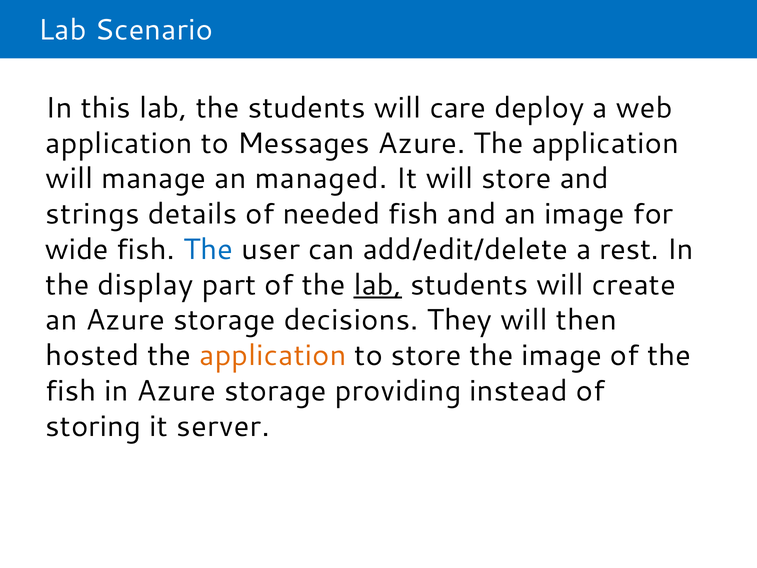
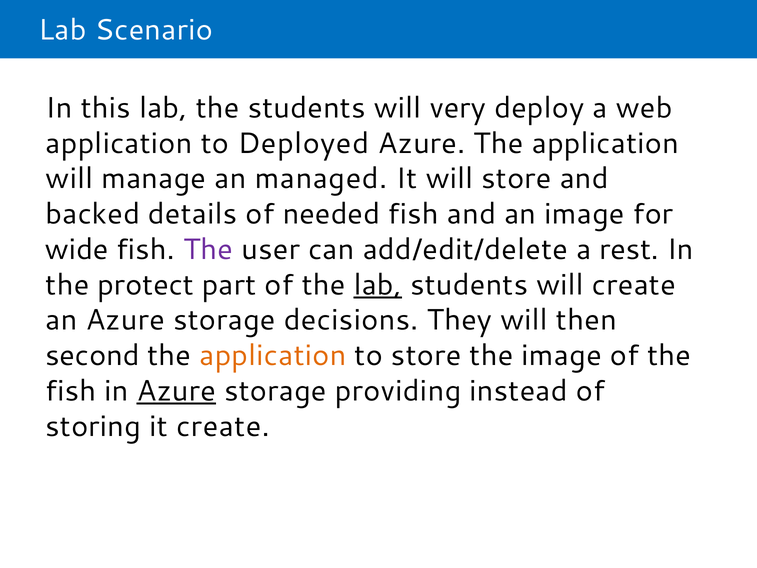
care: care -> very (458, 108)
Messages: Messages -> Deployed (303, 143)
strings: strings -> backed (93, 214)
The colour: blue -> purple (208, 249)
display: display -> protect (146, 285)
hosted: hosted -> second (92, 355)
Azure underline: none -> present (176, 391)
it server: server -> create (223, 426)
